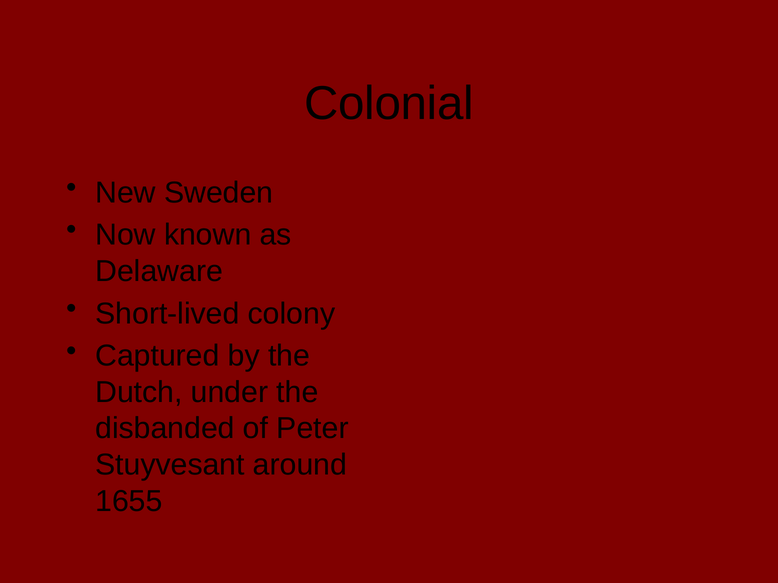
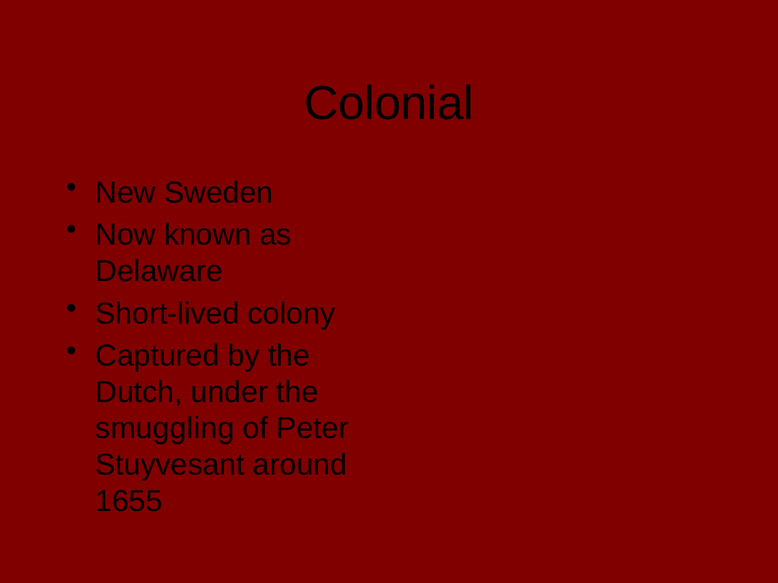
disbanded: disbanded -> smuggling (165, 429)
